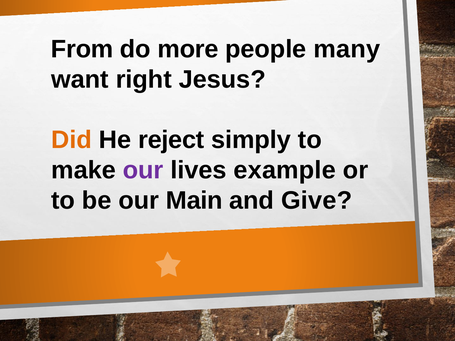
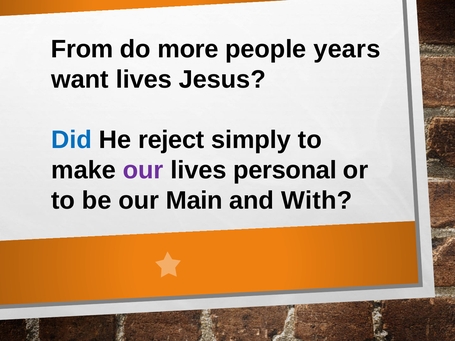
many: many -> years (347, 49)
want right: right -> lives (144, 79)
Did colour: orange -> blue (72, 140)
example: example -> personal (285, 170)
Give: Give -> With (317, 201)
